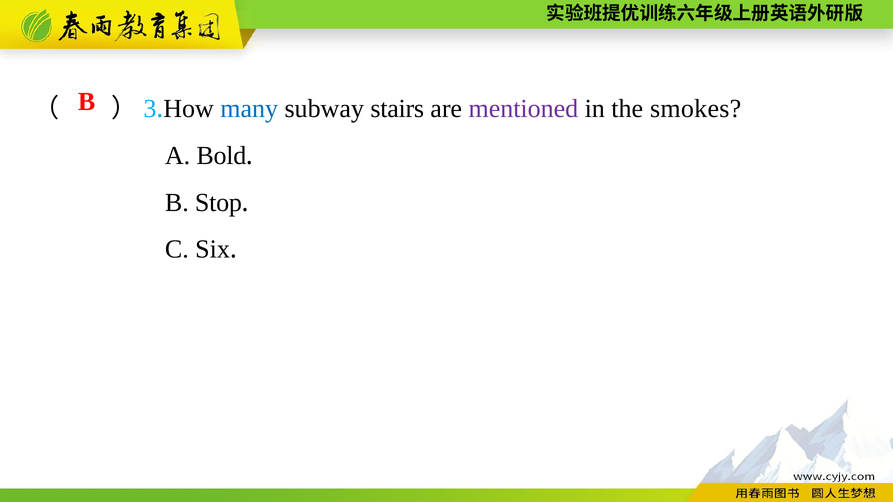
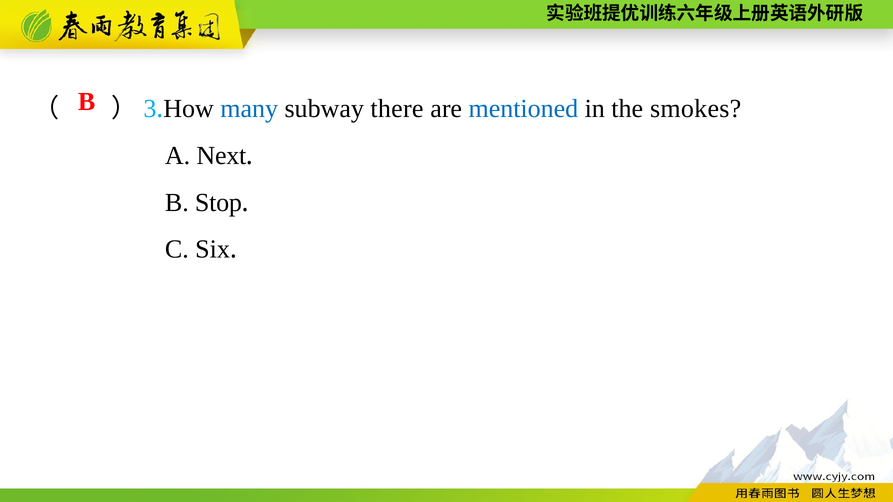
stairs: stairs -> there (397, 109)
mentioned colour: purple -> blue (523, 109)
Bold: Bold -> Next (221, 156)
